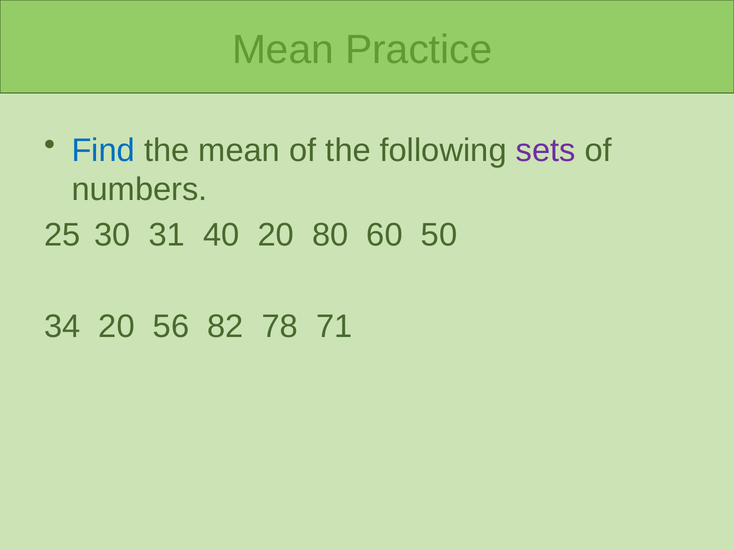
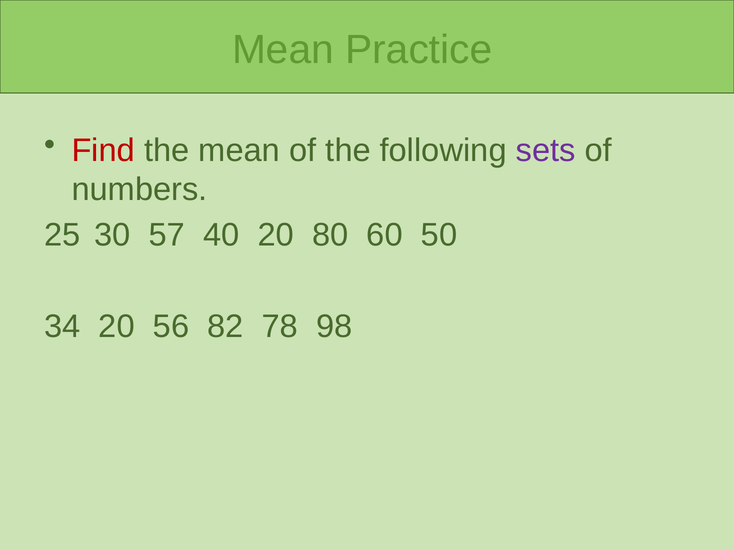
Find colour: blue -> red (103, 151)
31: 31 -> 57 (167, 235)
71: 71 -> 98 (334, 327)
